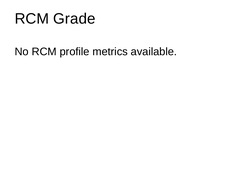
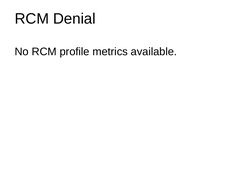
Grade: Grade -> Denial (74, 19)
